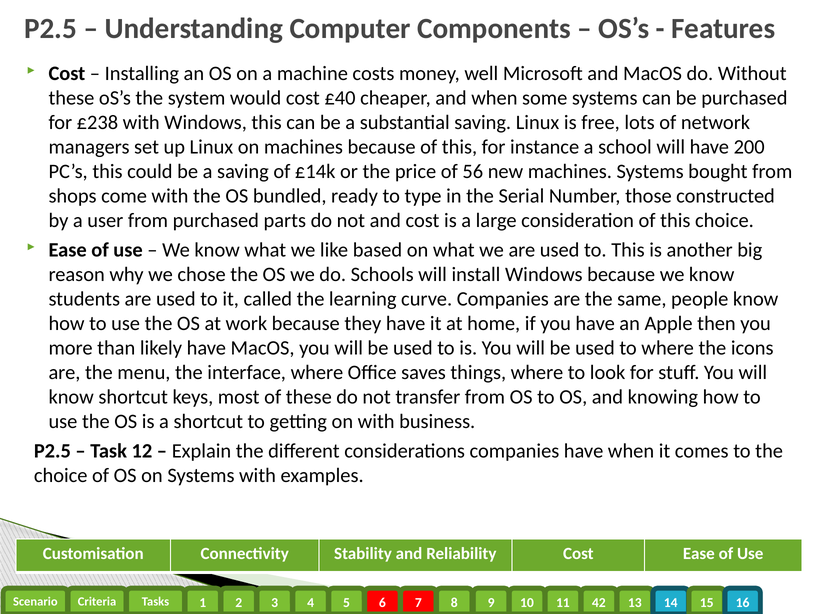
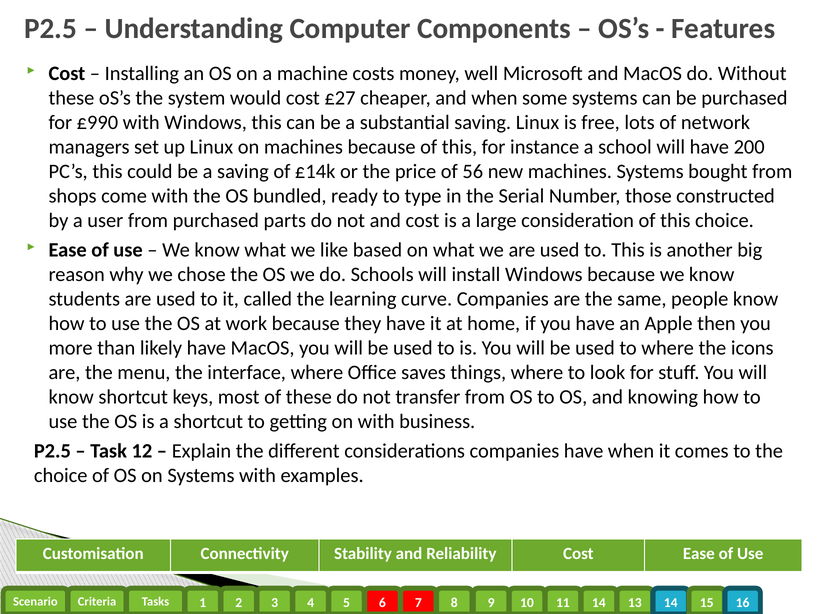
£40: £40 -> £27 (340, 98)
£238: £238 -> £990 (97, 122)
42: 42 -> 14 (599, 602)
